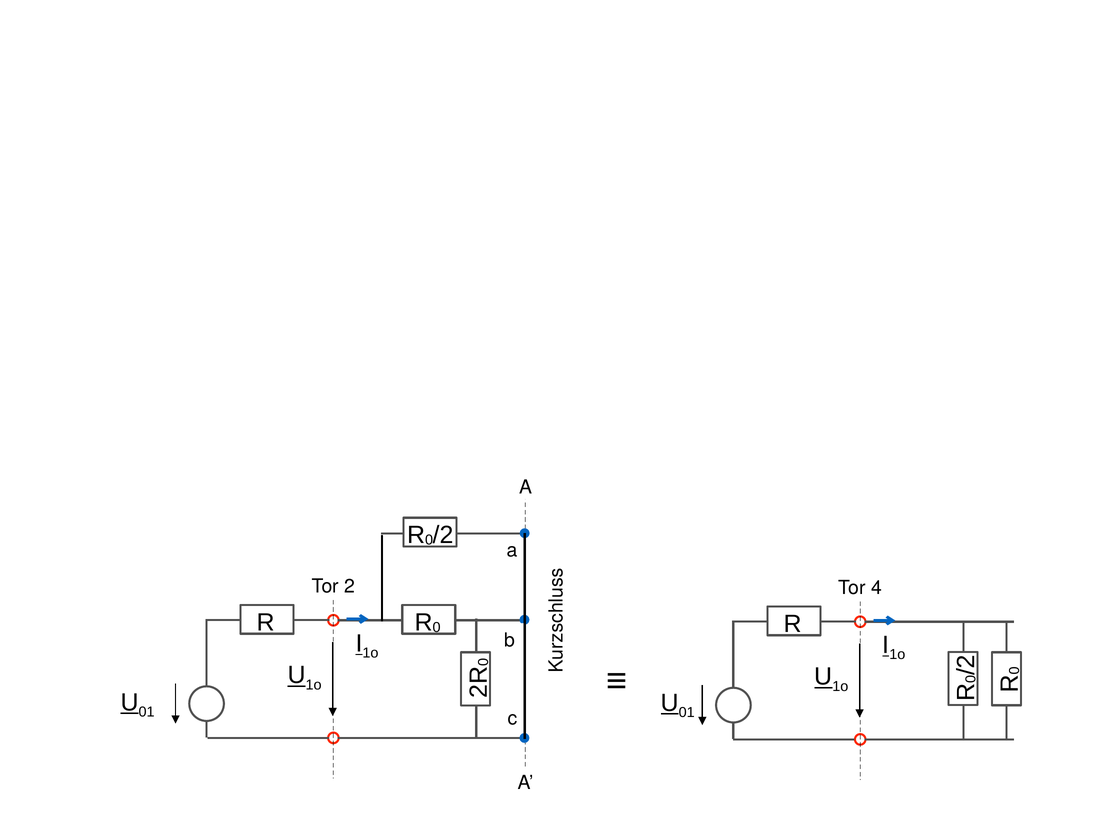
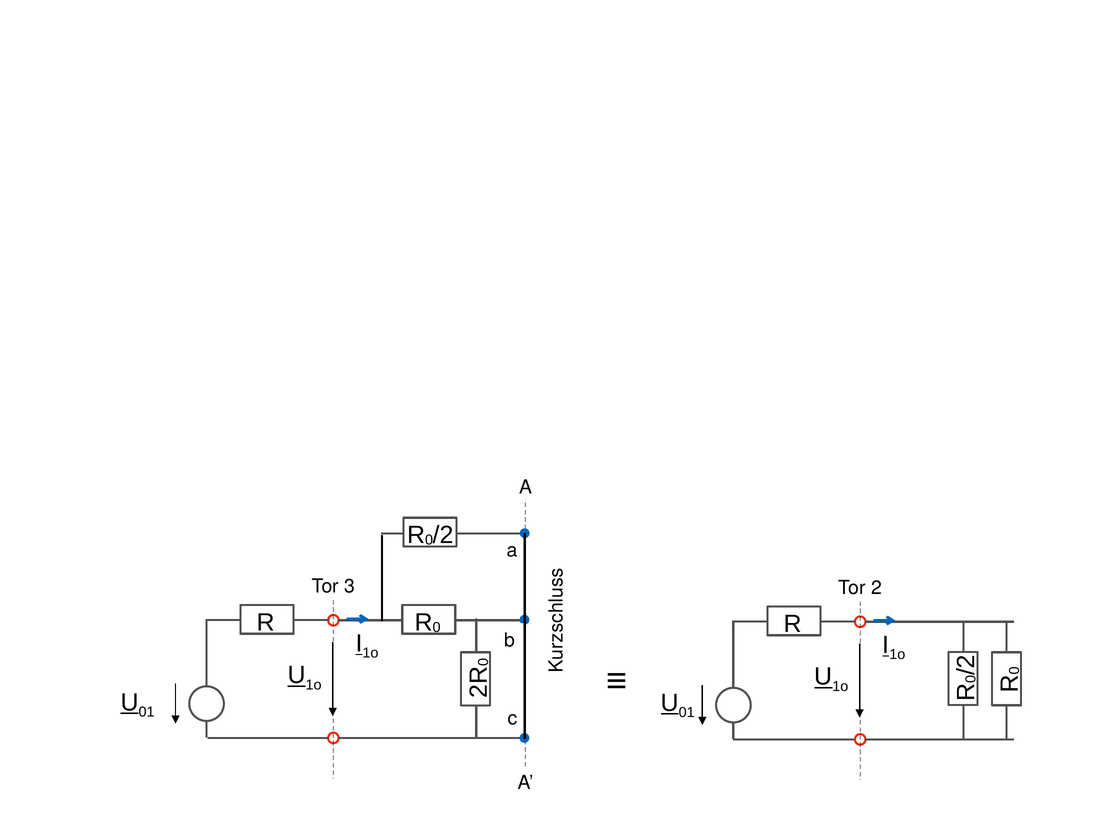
Tor 2: 2 -> 3 (350, 586)
Tor 4: 4 -> 2 (876, 588)
